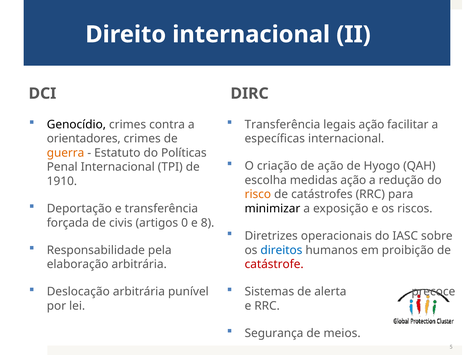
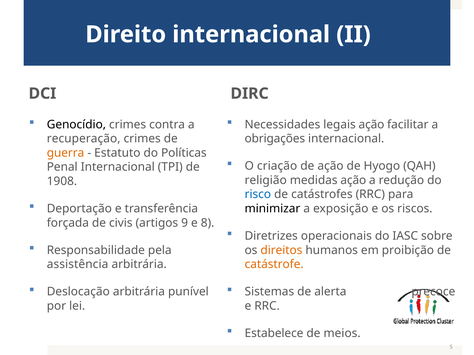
Transferência: Transferência -> Necessidades (282, 125)
orientadores: orientadores -> recuperação (84, 139)
específicas: específicas -> obrigações (275, 139)
escolha: escolha -> religião (266, 180)
1910: 1910 -> 1908 (62, 181)
risco colour: orange -> blue (258, 195)
0: 0 -> 9 (185, 223)
direitos colour: blue -> orange (281, 251)
elaboração: elaboração -> assistência (78, 265)
catástrofe colour: red -> orange (274, 265)
Segurança: Segurança -> Estabelece (274, 334)
